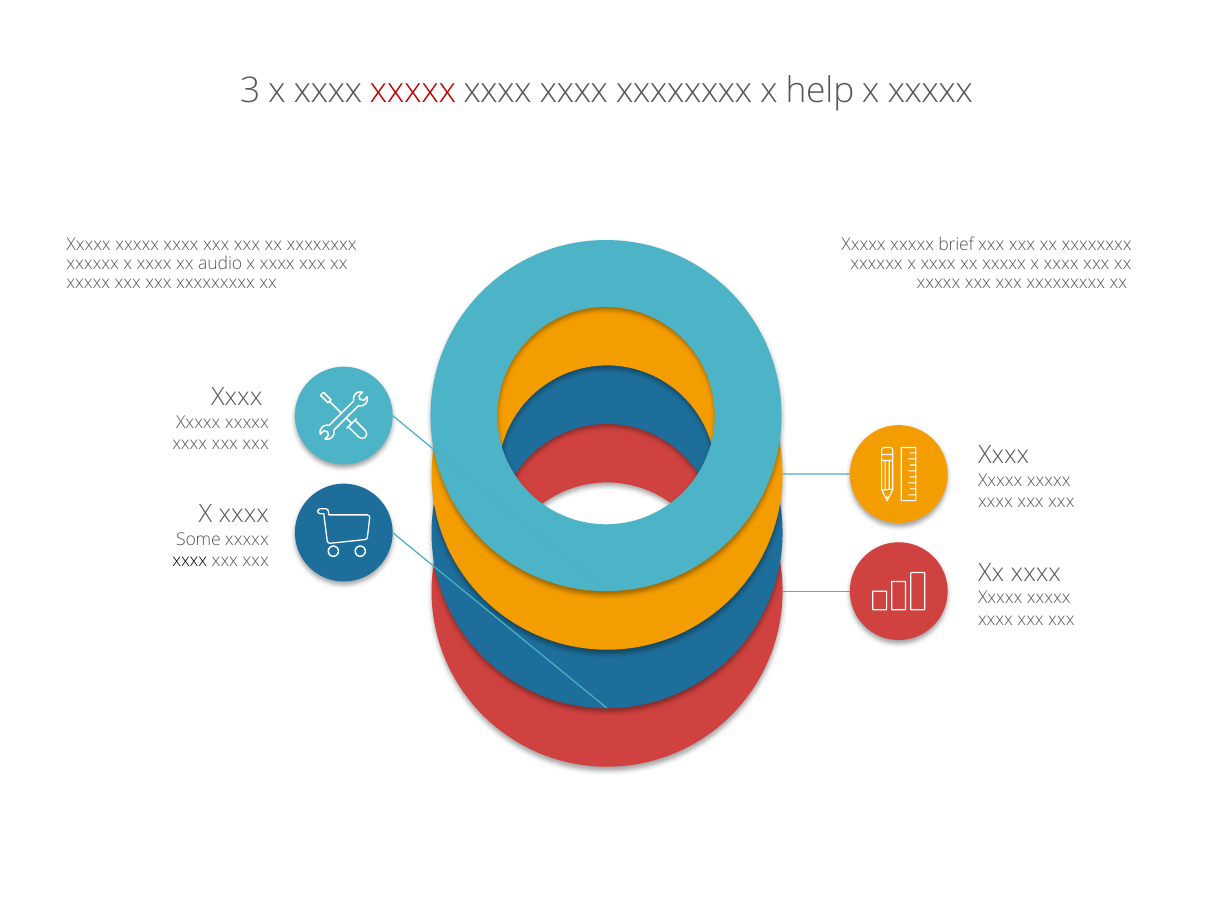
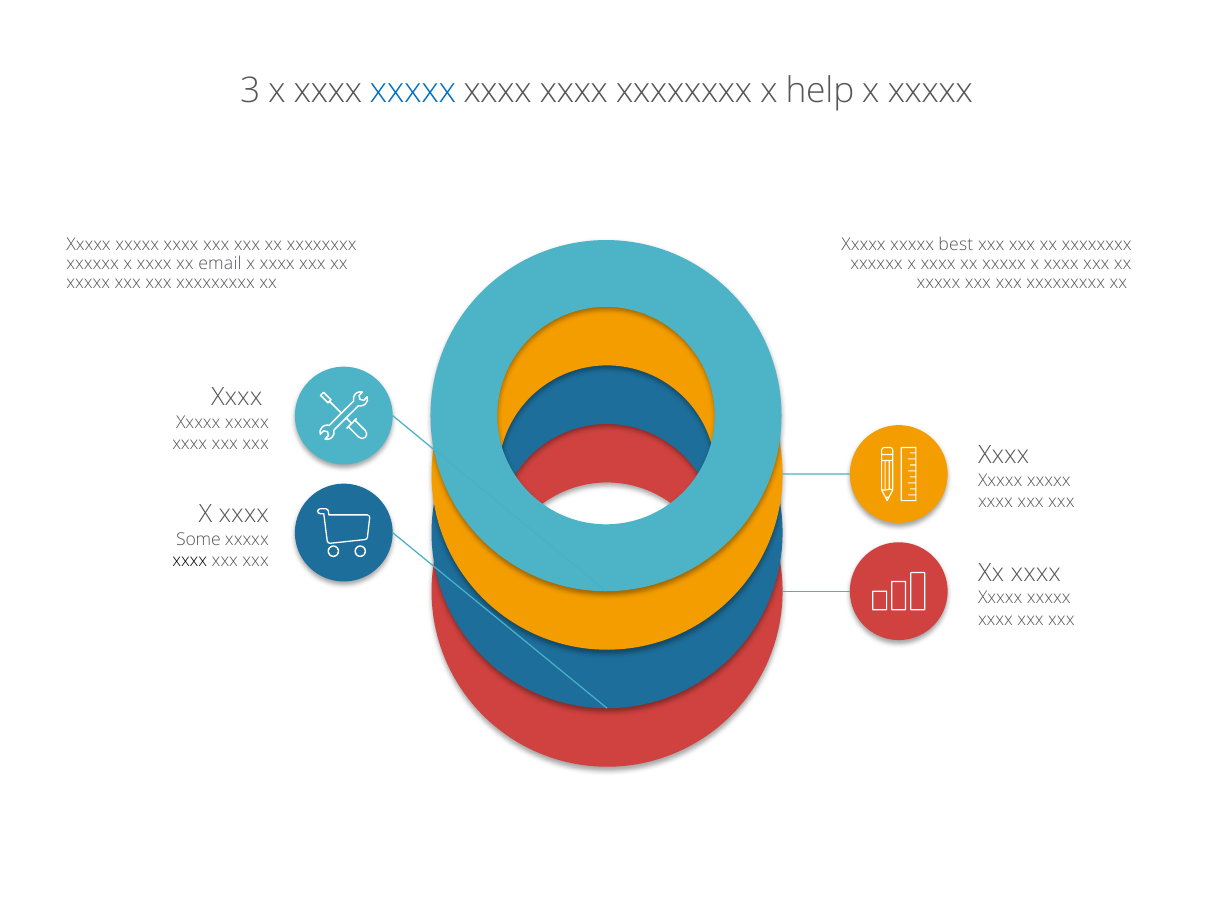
xxxxx colour: red -> blue (413, 91)
brief: brief -> best (956, 244)
audio: audio -> email (220, 263)
